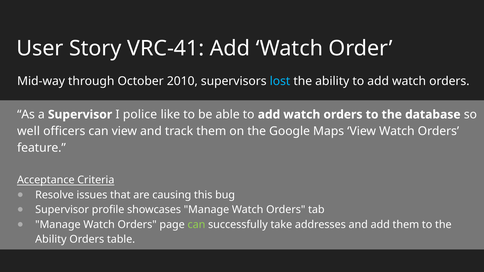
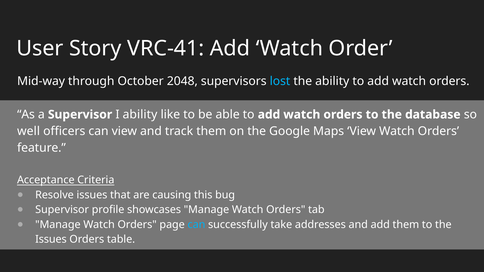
2010: 2010 -> 2048 (182, 81)
I police: police -> ability (140, 115)
can colour: light green -> light blue (196, 225)
Ability: Ability -> Issues (51, 240)
